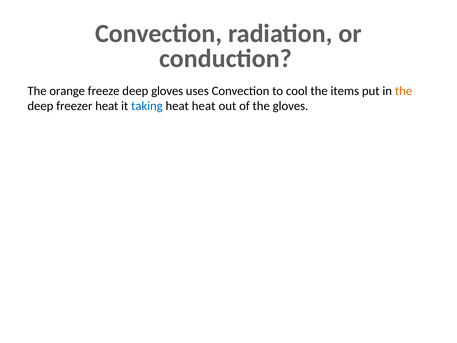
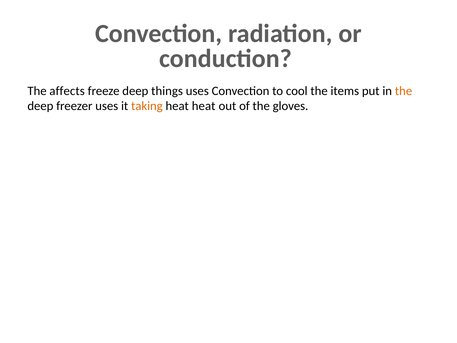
orange: orange -> affects (67, 91)
deep gloves: gloves -> things (167, 91)
freezer heat: heat -> uses (107, 106)
taking colour: blue -> orange (147, 106)
